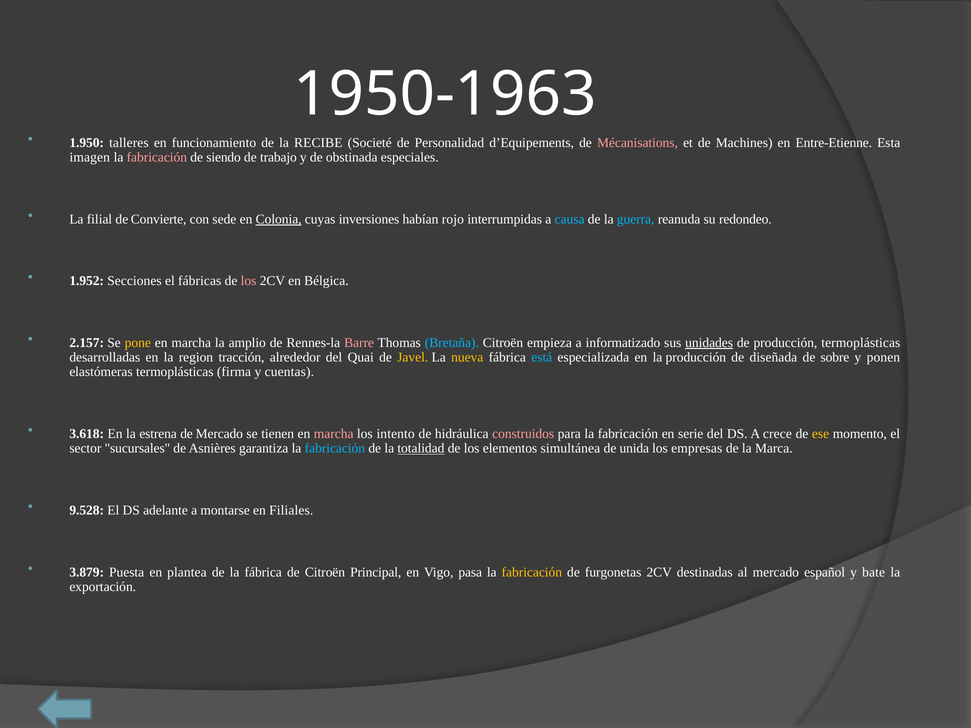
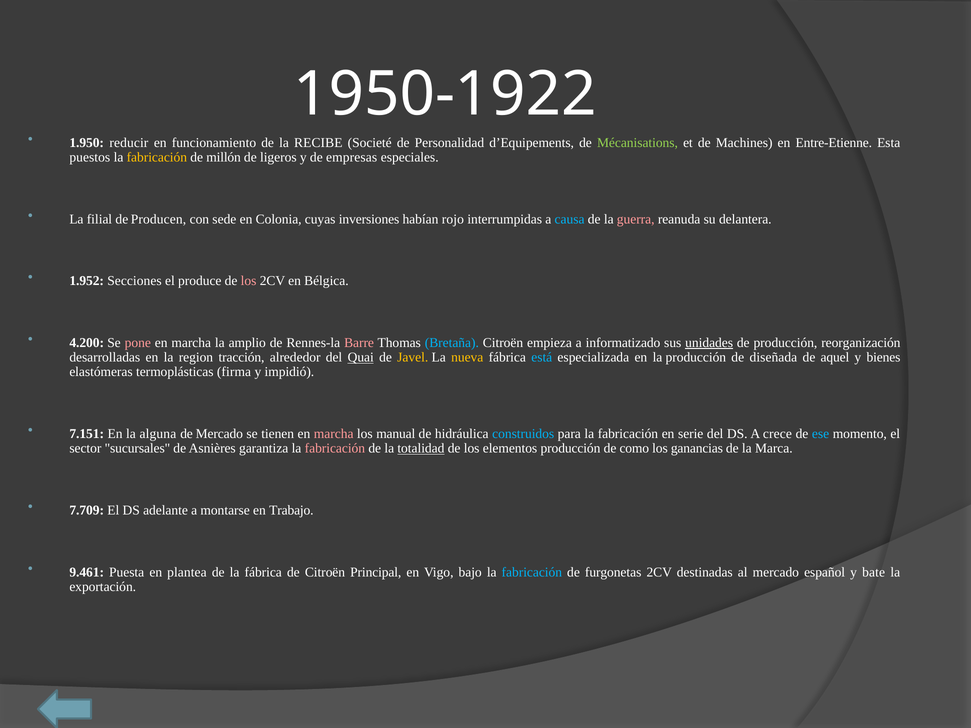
1950-1963: 1950-1963 -> 1950-1922 (445, 94)
talleres: talleres -> reducir (129, 143)
Mécanisations colour: pink -> light green (637, 143)
imagen: imagen -> puestos (90, 157)
fabricación colour: pink -> yellow (157, 157)
siendo: siendo -> millón (224, 157)
trabajo: trabajo -> ligeros (278, 157)
obstinada: obstinada -> empresas (352, 157)
Convierte: Convierte -> Producen (159, 219)
Colonia underline: present -> none (279, 219)
guerra colour: light blue -> pink (636, 219)
redondeo: redondeo -> delantera (745, 219)
fábricas: fábricas -> produce (200, 281)
2.157: 2.157 -> 4.200 (87, 343)
pone colour: yellow -> pink (138, 343)
producción termoplásticas: termoplásticas -> reorganización (861, 343)
Quai underline: none -> present (361, 358)
sobre: sobre -> aquel (835, 358)
ponen: ponen -> bienes (884, 358)
cuentas: cuentas -> impidió (289, 372)
3.618: 3.618 -> 7.151 (87, 434)
estrena: estrena -> alguna (158, 434)
intento: intento -> manual (396, 434)
construidos colour: pink -> light blue (523, 434)
ese colour: yellow -> light blue (821, 434)
fabricación colour: light blue -> pink (335, 449)
elementos simultánea: simultánea -> producción (570, 449)
unida: unida -> como (634, 449)
empresas: empresas -> ganancias (697, 449)
9.528: 9.528 -> 7.709 (87, 510)
Filiales: Filiales -> Trabajo (291, 510)
3.879: 3.879 -> 9.461 (87, 572)
pasa: pasa -> bajo (470, 572)
fabricación colour: yellow -> light blue (532, 572)
